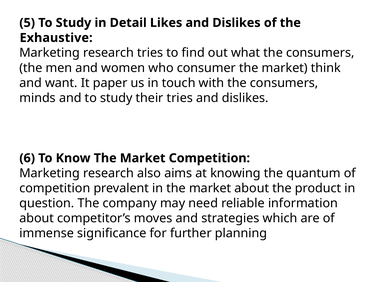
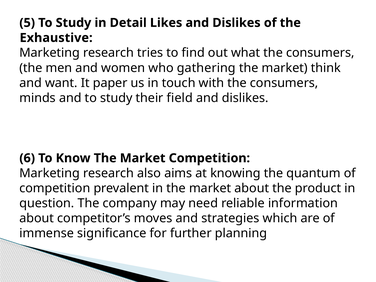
consumer: consumer -> gathering (206, 68)
their tries: tries -> field (180, 98)
